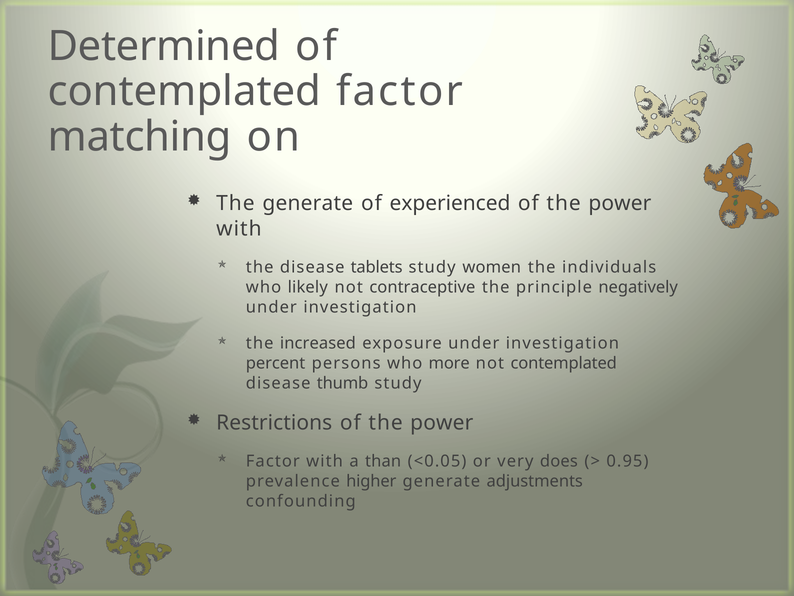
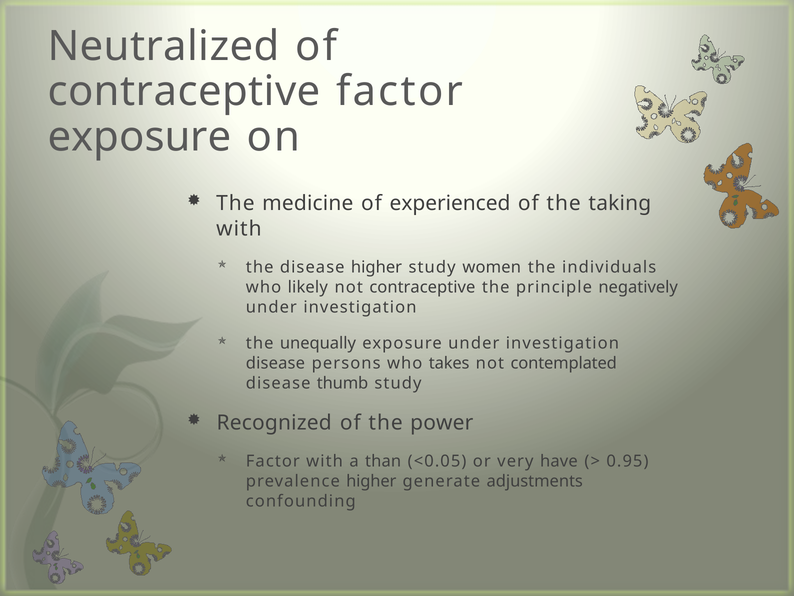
Determined: Determined -> Neutralized (163, 46)
contemplated: contemplated -> contraceptive (184, 91)
matching: matching -> exposure (140, 137)
The generate: generate -> medicine (308, 203)
power: power -> taking (620, 203)
disease tablets: tablets -> higher (377, 267)
increased: increased -> unequally (318, 343)
percent: percent -> disease (275, 363)
more: more -> takes (449, 363)
Restrictions: Restrictions -> Recognized (274, 422)
does: does -> have (559, 461)
